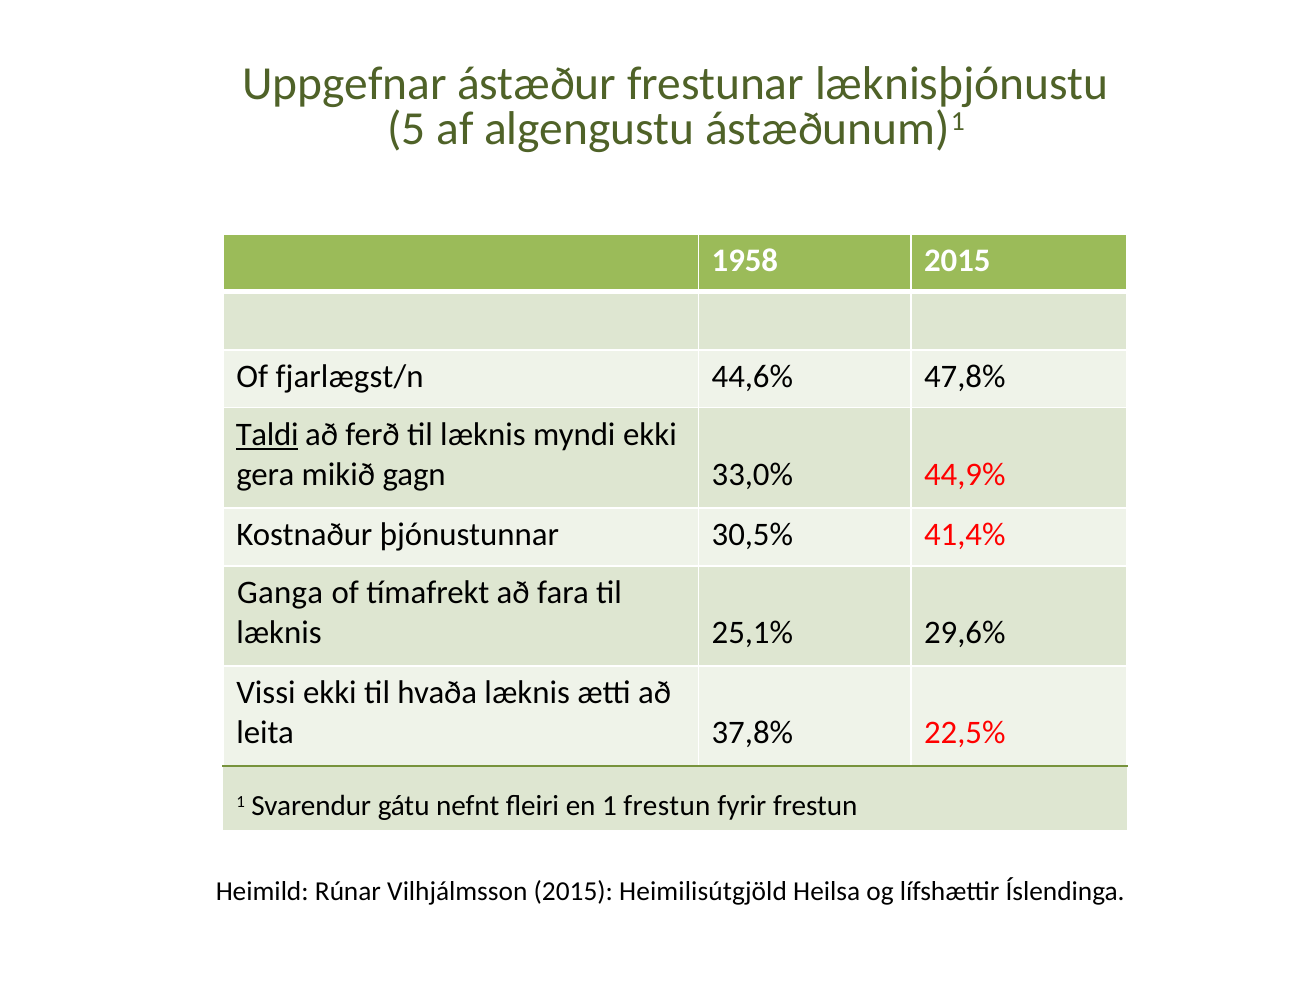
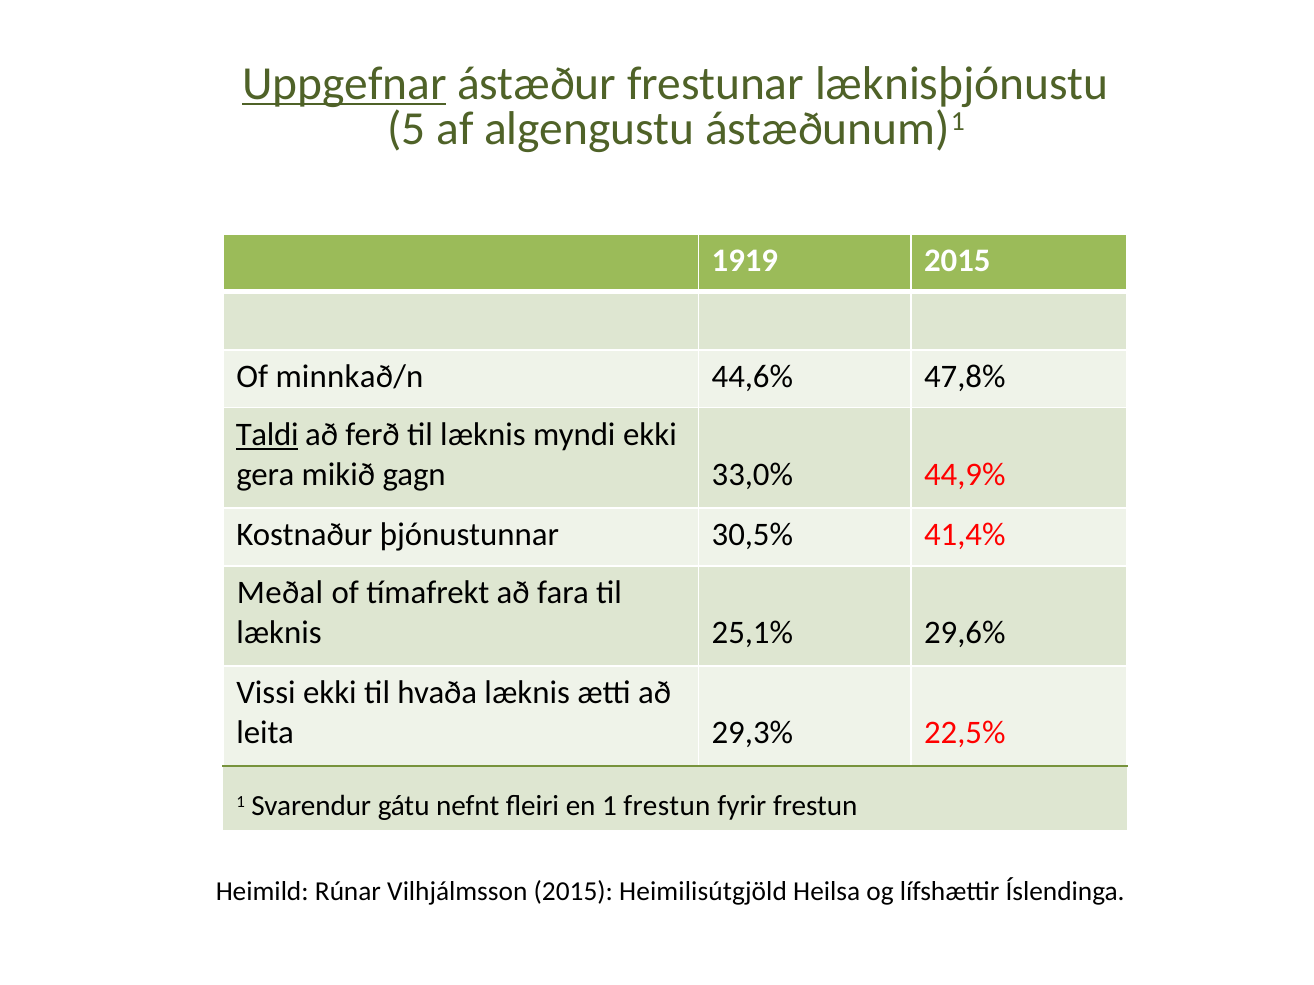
Uppgefnar underline: none -> present (344, 84)
1958: 1958 -> 1919 (745, 261)
fjarlægst/n: fjarlægst/n -> minnkað/n (349, 377)
Ganga: Ganga -> Meðal (280, 593)
37,8%: 37,8% -> 29,3% (752, 733)
